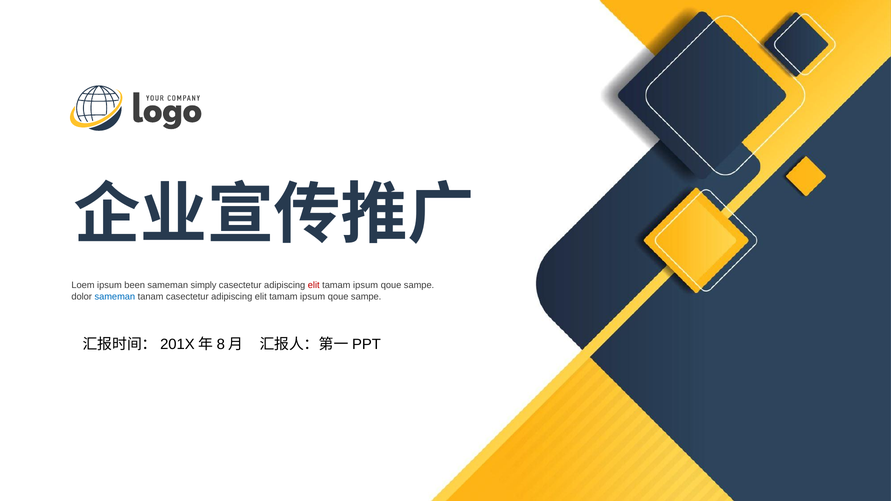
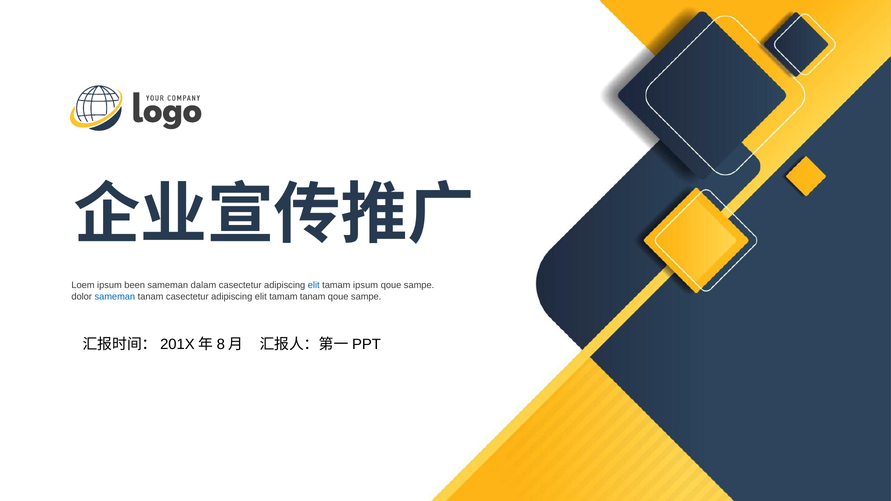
simply: simply -> dalam (203, 285)
elit colour: red -> blue (314, 285)
ipsum: ipsum -> tanam (313, 297)
